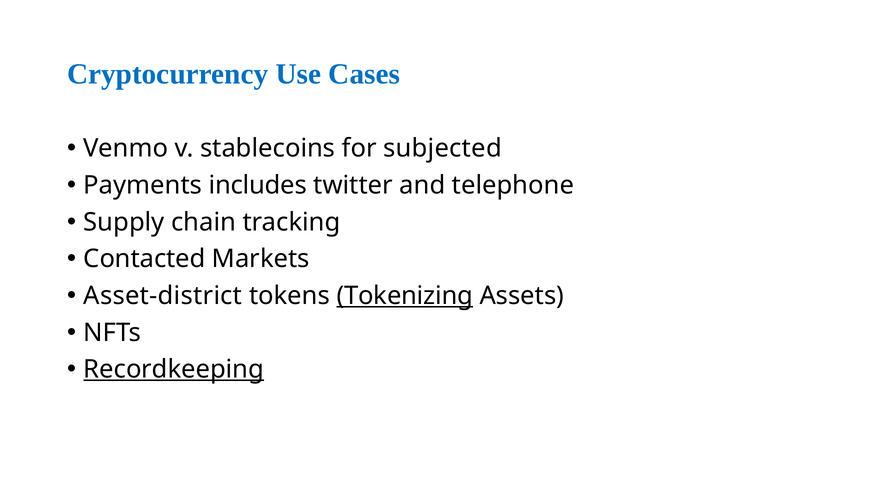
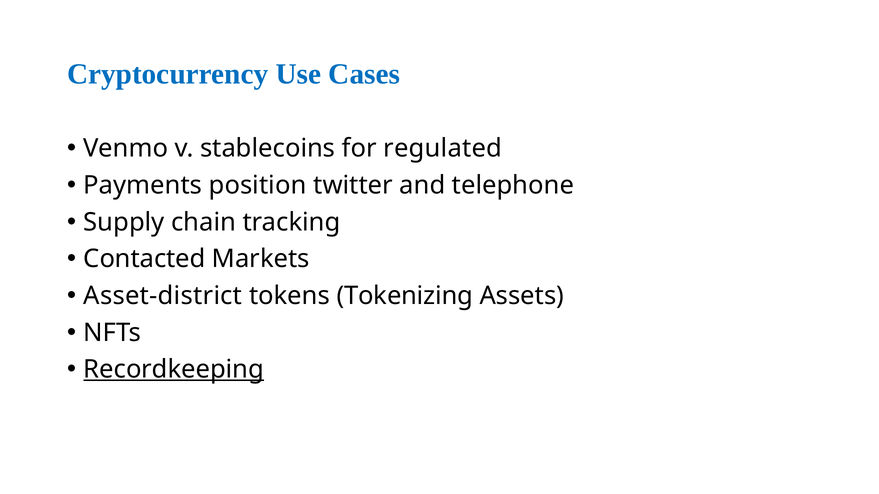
subjected: subjected -> regulated (443, 149)
includes: includes -> position (258, 185)
Tokenizing underline: present -> none (405, 296)
